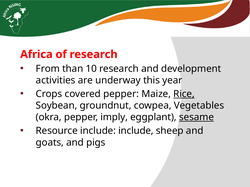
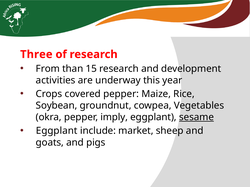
Africa: Africa -> Three (36, 55)
10: 10 -> 15 (91, 69)
Rice underline: present -> none (184, 94)
Resource: Resource -> Eggplant (57, 131)
include include: include -> market (136, 131)
